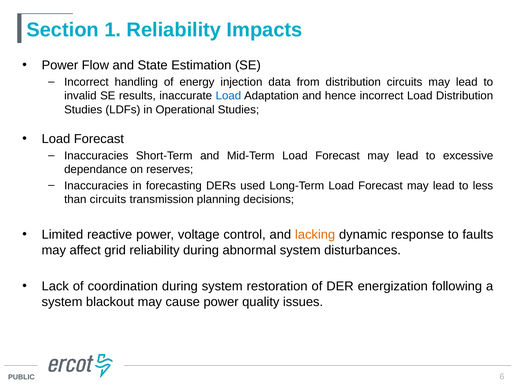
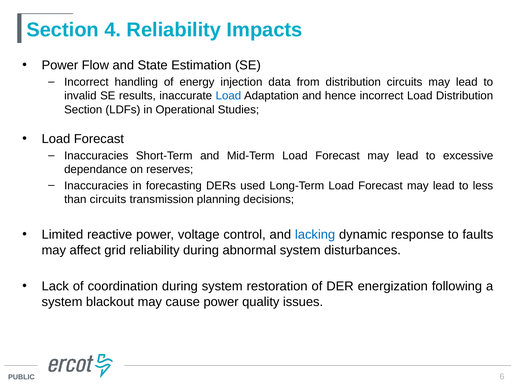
1: 1 -> 4 (113, 30)
Studies: Studies -> Section (83, 110)
lacking colour: orange -> blue (315, 235)
